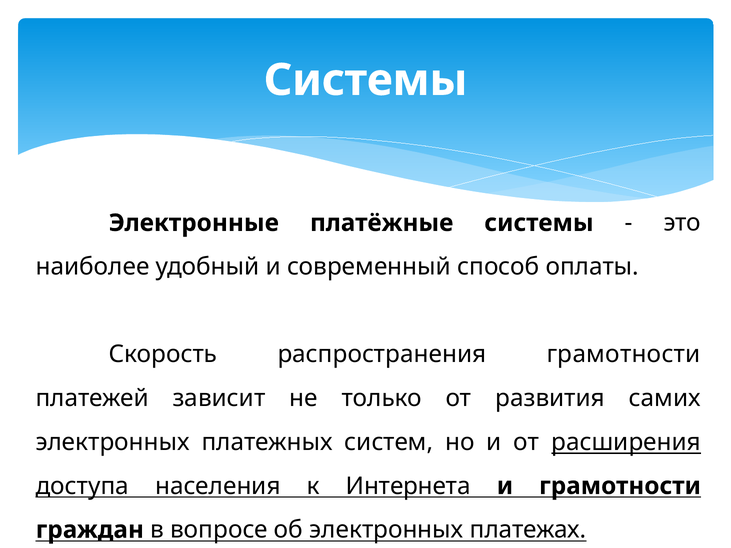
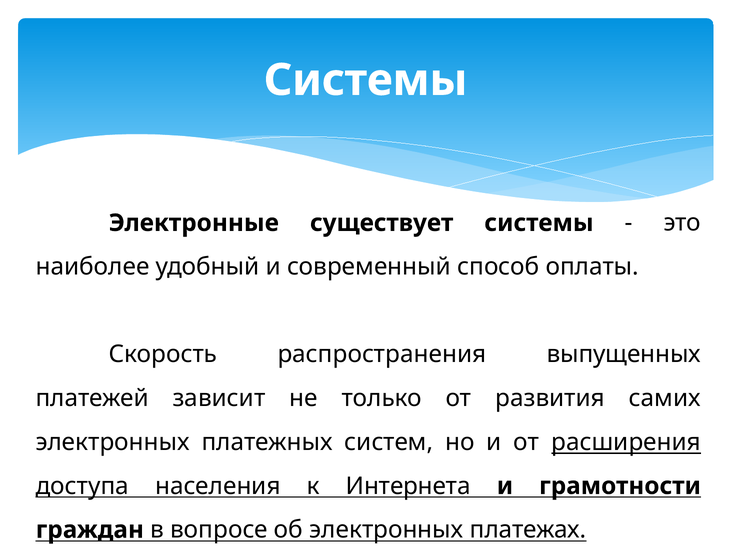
платёжные: платёжные -> существует (382, 223)
распространения грамотности: грамотности -> выпущенных (624, 355)
